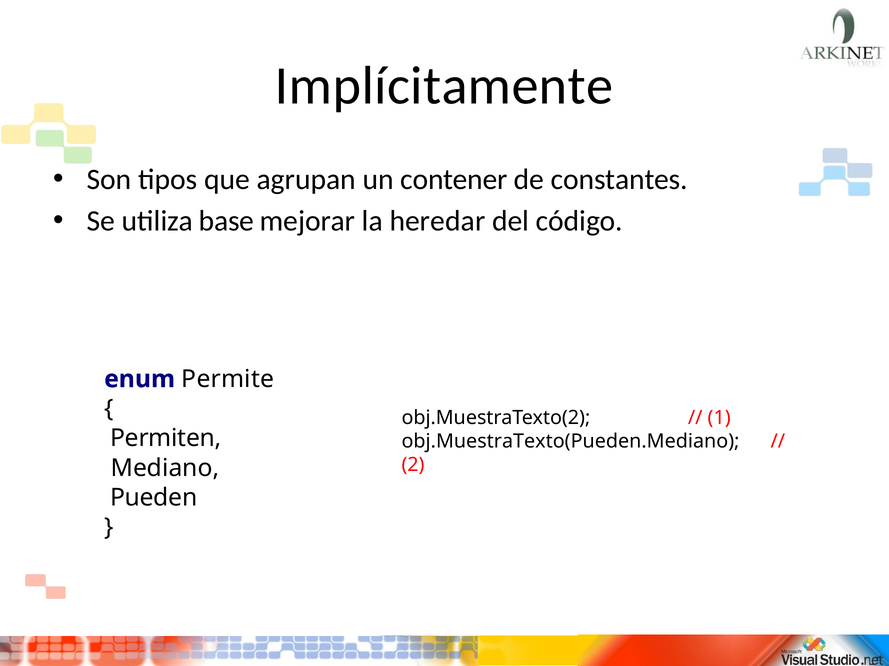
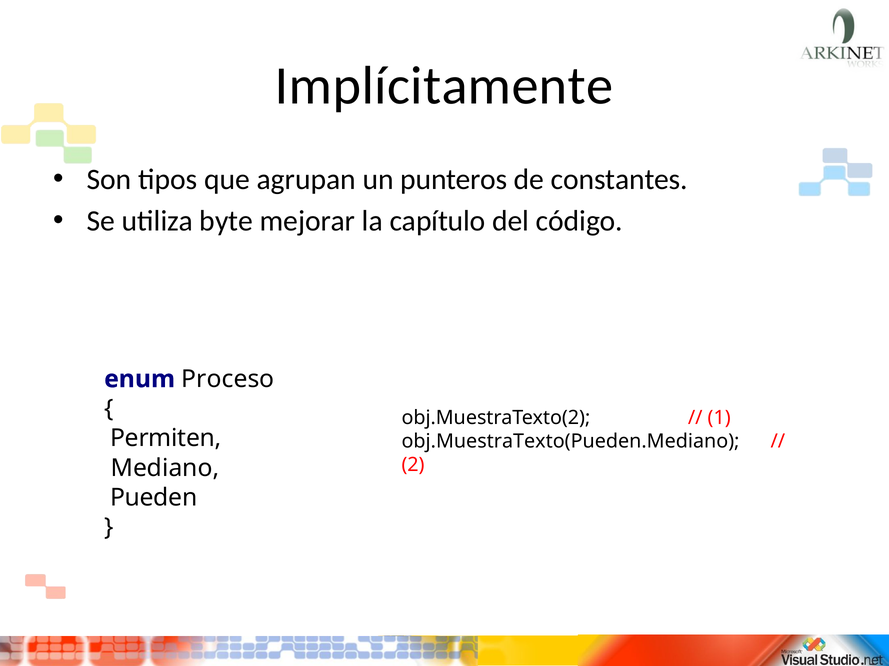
contener: contener -> punteros (454, 180)
base: base -> byte (226, 221)
heredar: heredar -> capítulo (438, 221)
Permite: Permite -> Proceso (228, 380)
